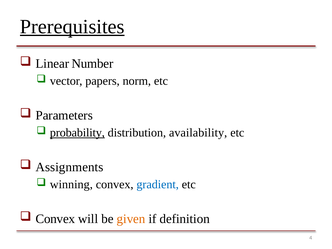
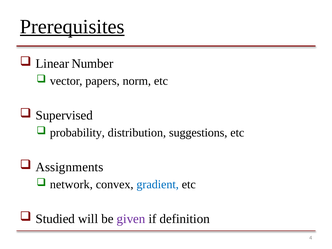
Parameters: Parameters -> Supervised (64, 115)
probability underline: present -> none (77, 133)
availability: availability -> suggestions (198, 133)
winning: winning -> network (71, 184)
Convex: Convex -> Studied (55, 219)
given colour: orange -> purple (131, 219)
